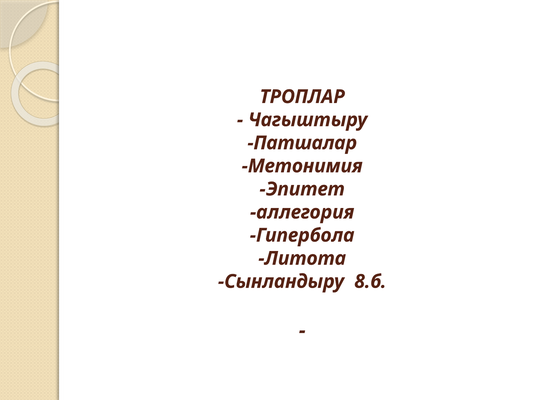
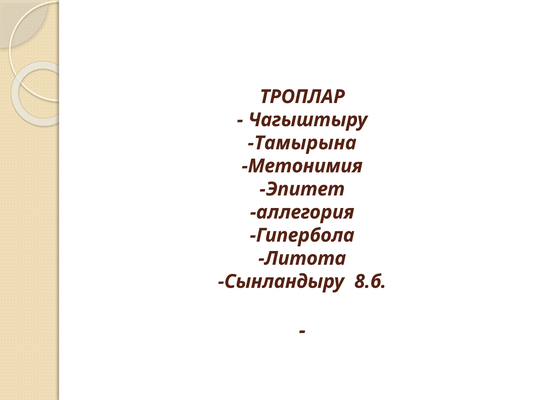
Патшалар: Патшалар -> Тамырына (302, 143)
